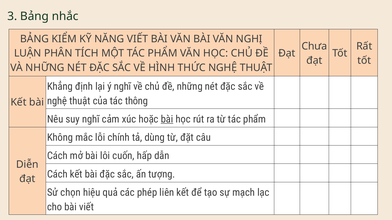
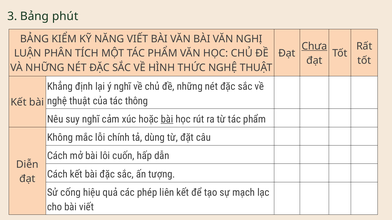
nhắc: nhắc -> phút (65, 16)
Chưa underline: none -> present (314, 46)
chọn: chọn -> cống (71, 193)
